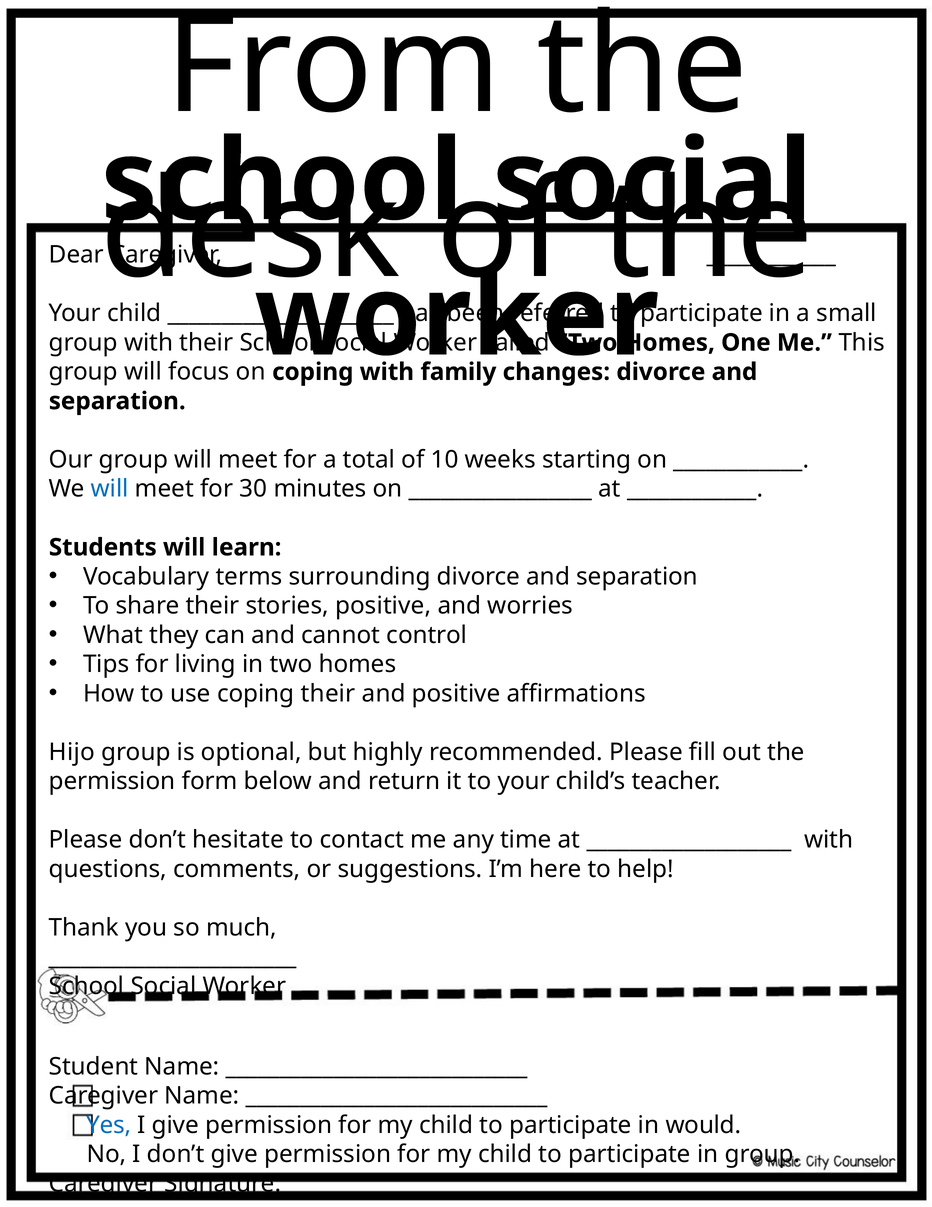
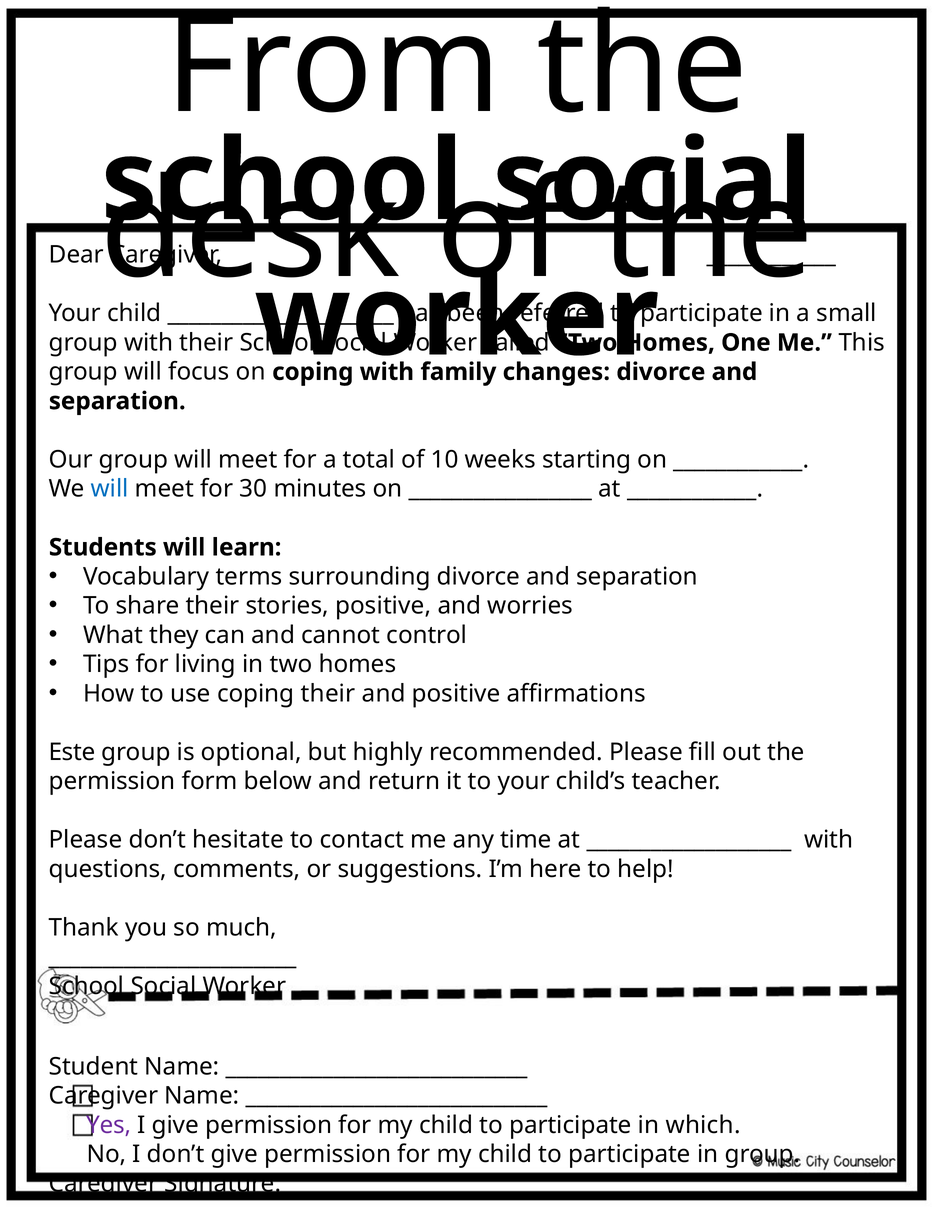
Hijo: Hijo -> Este (72, 752)
Yes colour: blue -> purple (109, 1124)
would: would -> which (703, 1124)
